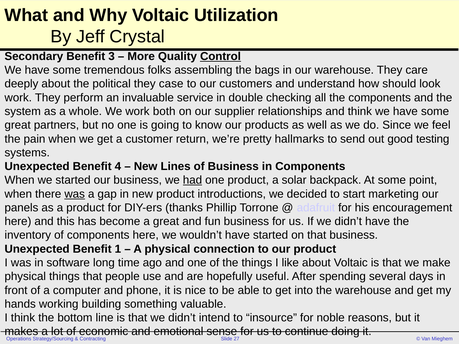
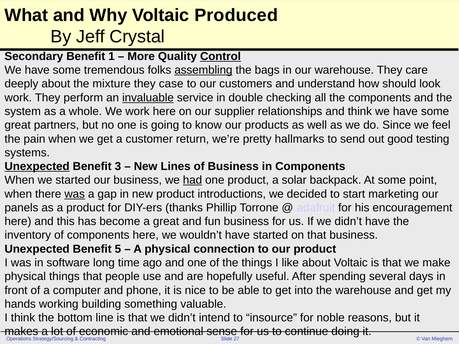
Utilization: Utilization -> Produced (236, 15)
3: 3 -> 1 (112, 56)
assembling underline: none -> present (203, 70)
political: political -> mixture (112, 84)
invaluable underline: none -> present (148, 98)
work both: both -> here (164, 111)
Unexpected underline: none -> present (37, 167)
4: 4 -> 3 (118, 167)
1: 1 -> 5 (118, 249)
